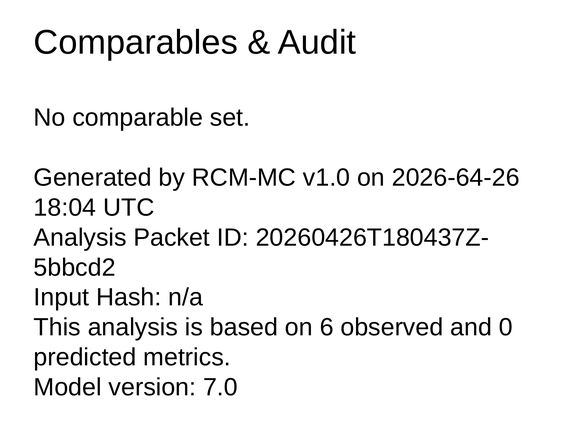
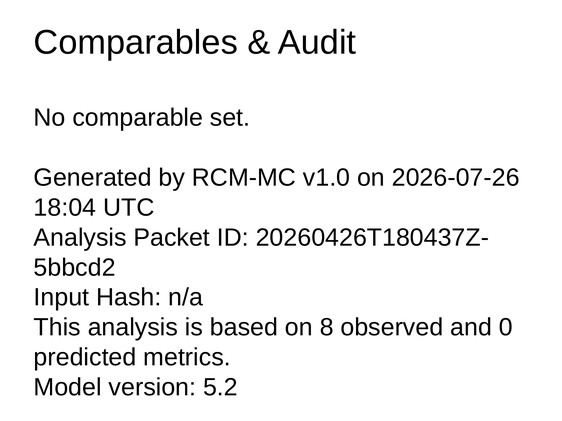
2026-64-26: 2026-64-26 -> 2026-07-26 (456, 178)
6: 6 -> 8 (327, 328)
7.0: 7.0 -> 5.2 (220, 388)
